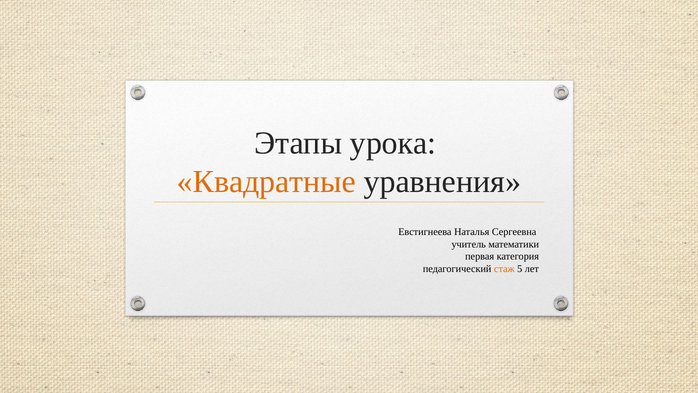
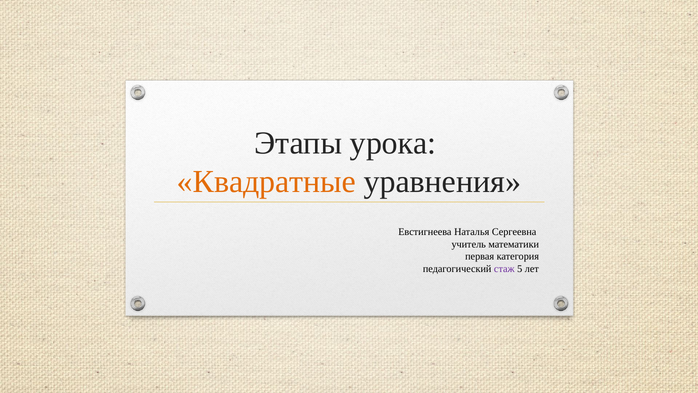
стаж colour: orange -> purple (504, 268)
